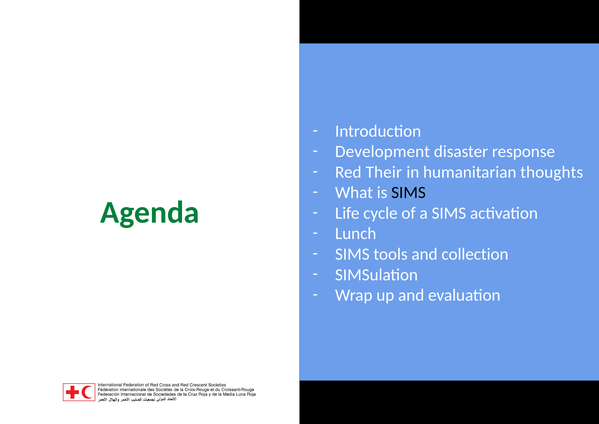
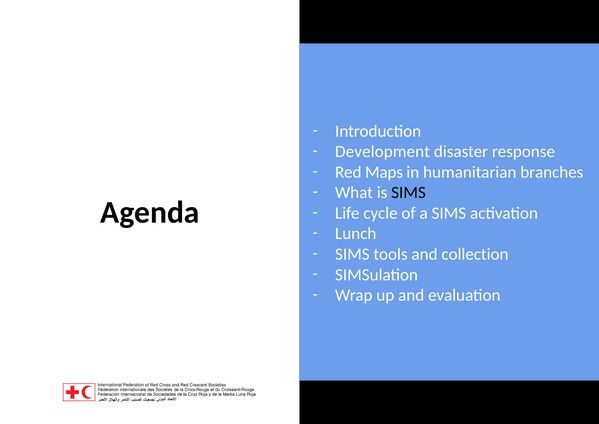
Their: Their -> Maps (384, 172)
thoughts: thoughts -> branches (552, 172)
Agenda colour: green -> black (150, 212)
